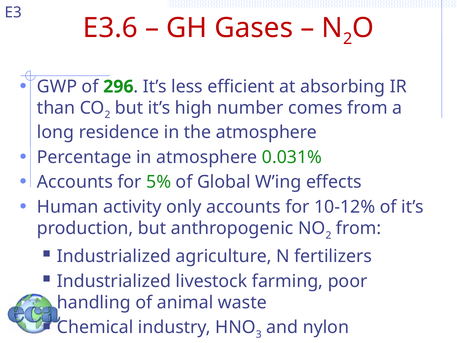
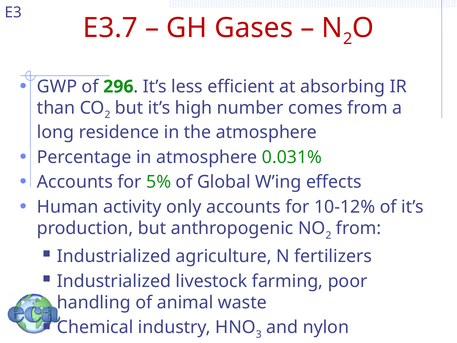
E3.6: E3.6 -> E3.7 (110, 28)
